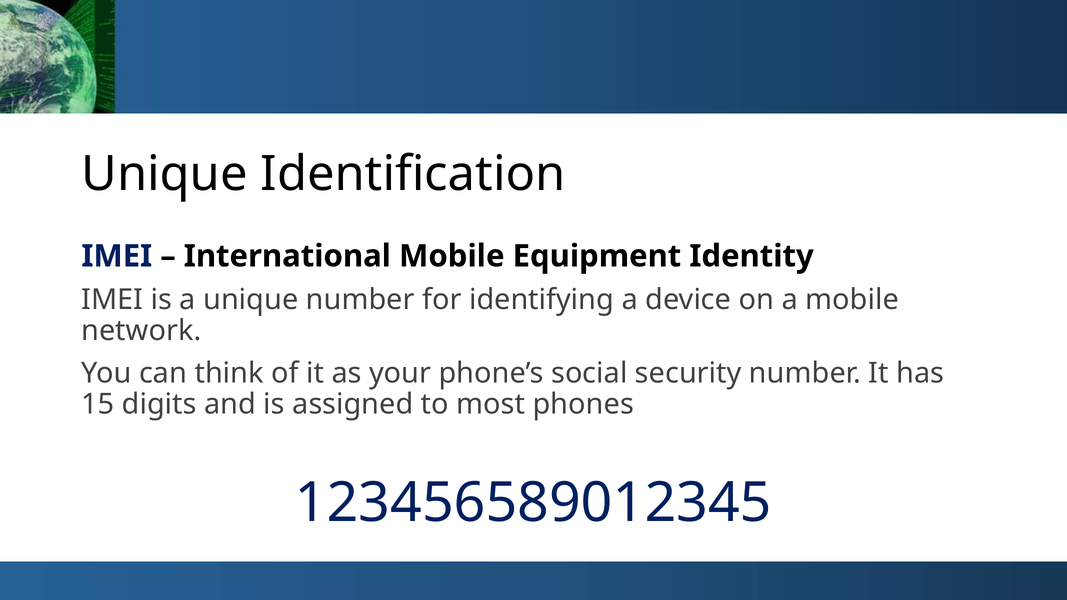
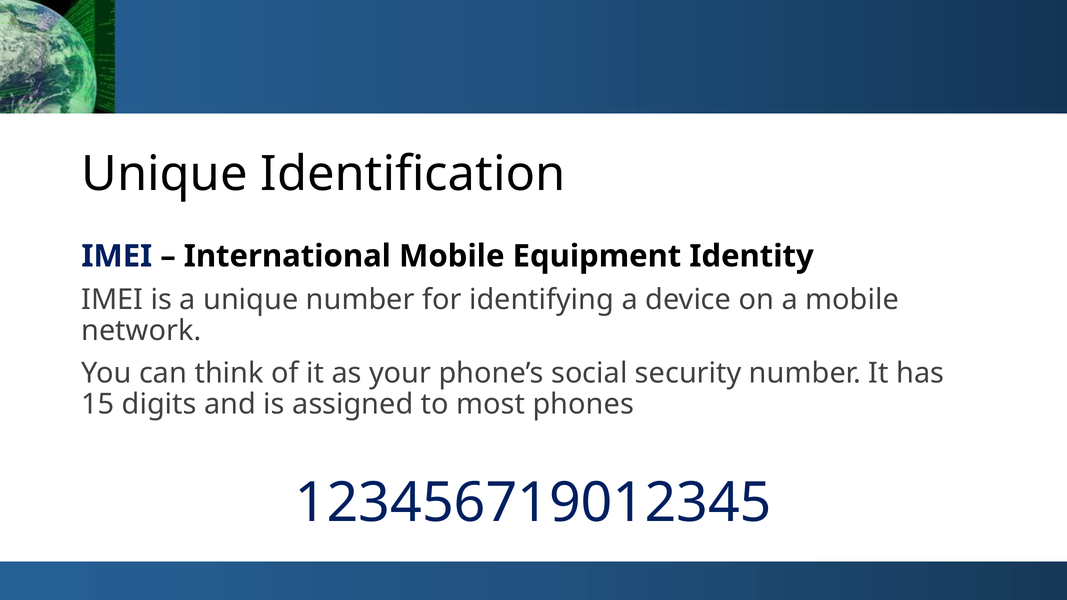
123456589012345: 123456589012345 -> 123456719012345 (533, 503)
